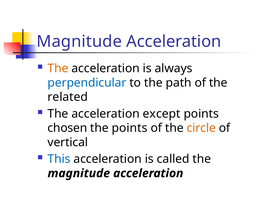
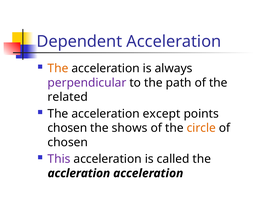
Magnitude: Magnitude -> Dependent (79, 42)
perpendicular colour: blue -> purple (87, 83)
the points: points -> shows (130, 129)
vertical: vertical -> chosen (68, 143)
This colour: blue -> purple (59, 160)
magnitude: magnitude -> accleration (79, 174)
